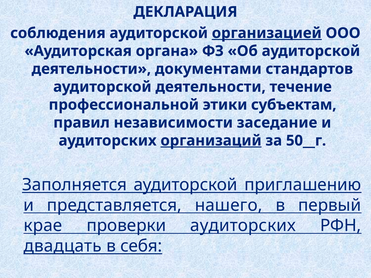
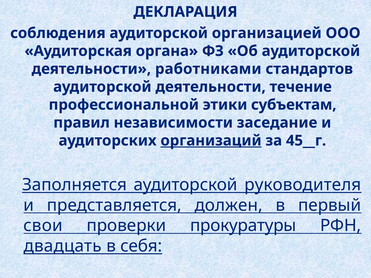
организацией underline: present -> none (267, 33)
документами: документами -> работниками (208, 69)
50__г: 50__г -> 45__г (306, 141)
приглашению: приглашению -> руководителя (303, 185)
нашего: нашего -> должен (229, 205)
крае: крае -> свои (43, 226)
проверки аудиторских: аудиторских -> прокуратуры (243, 226)
